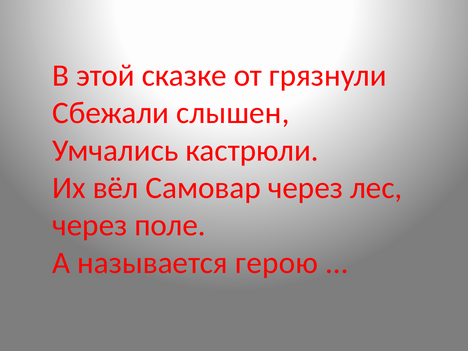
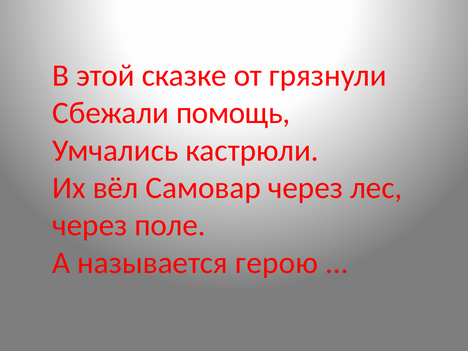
слышен: слышен -> помощь (233, 113)
